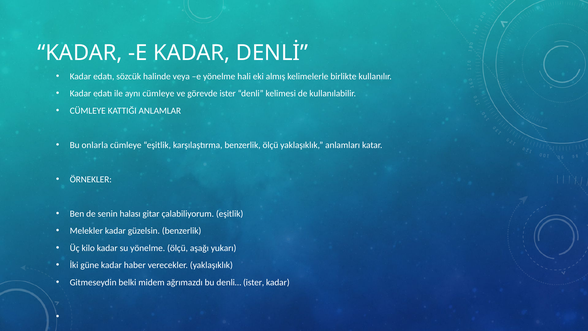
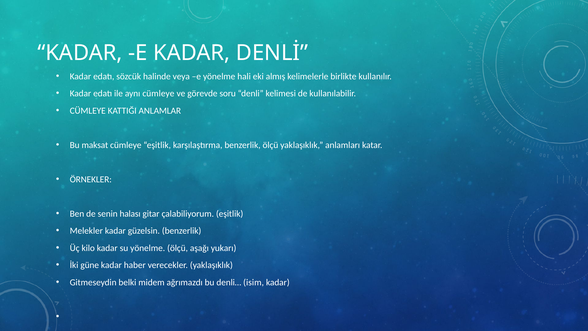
görevde ister: ister -> soru (228, 93)
onlarla: onlarla -> maksat (95, 145)
denli… ister: ister -> isim (254, 282)
